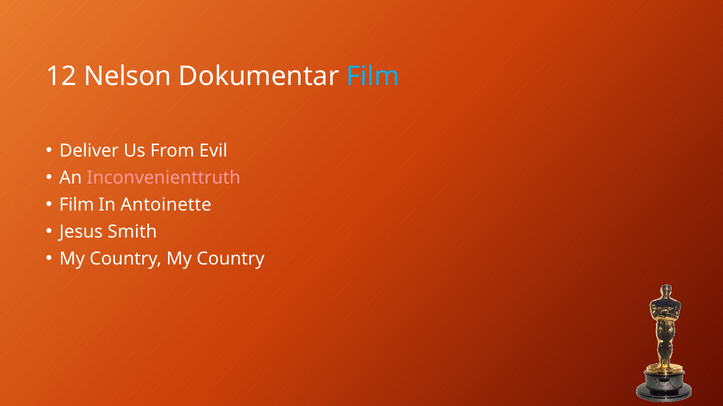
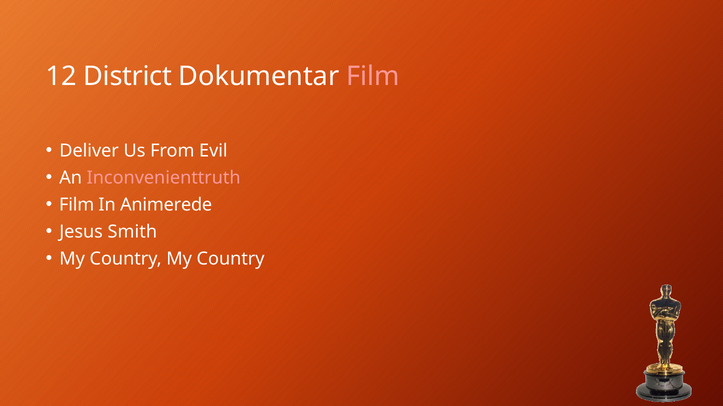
Nelson: Nelson -> District (128, 77)
Film colour: light blue -> pink (373, 77)
Antoinette: Antoinette -> Animerede (166, 205)
